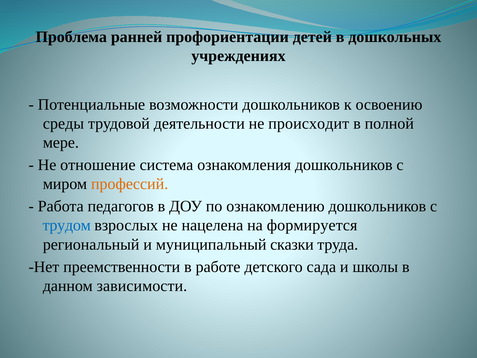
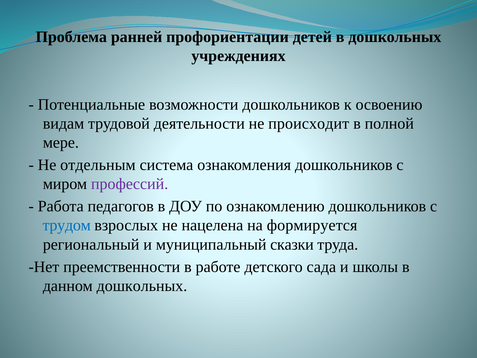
среды: среды -> видам (64, 124)
отношение: отношение -> отдельным (98, 165)
профессий colour: orange -> purple (130, 184)
данном зависимости: зависимости -> дошкольных (142, 286)
